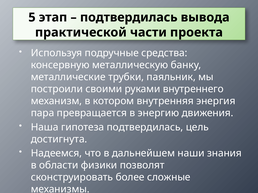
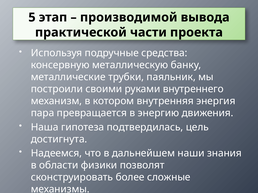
подтвердилась: подтвердилась -> производимой (129, 17)
